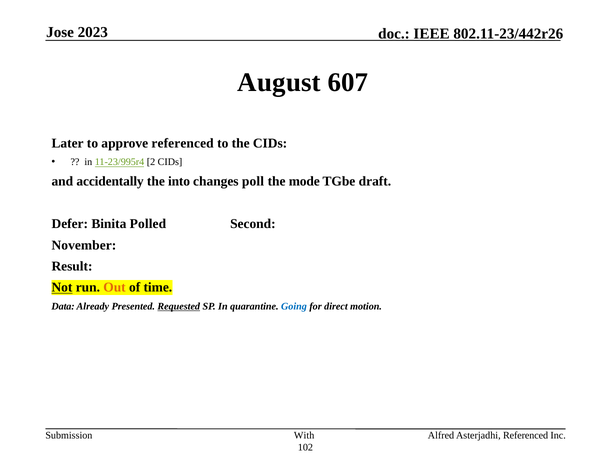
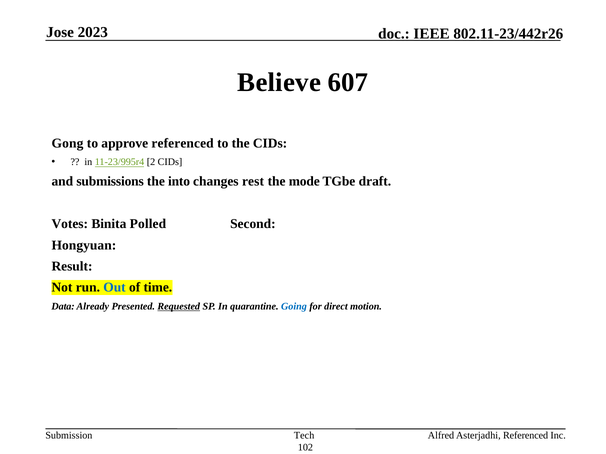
August: August -> Believe (279, 83)
Later: Later -> Gong (67, 143)
accidentally: accidentally -> submissions (110, 182)
poll: poll -> rest (253, 182)
Defer: Defer -> Votes (70, 224)
November: November -> Hongyuan (84, 245)
Not underline: present -> none (62, 288)
Out colour: orange -> blue (115, 288)
With: With -> Tech (304, 436)
